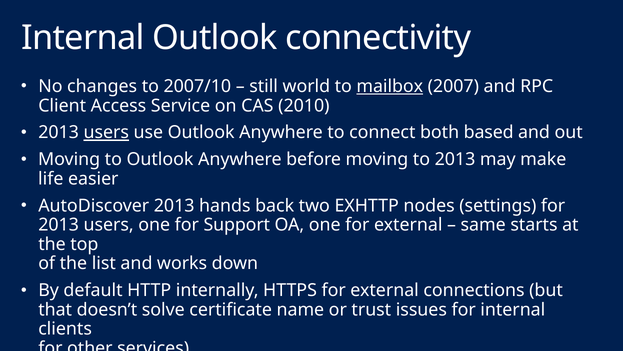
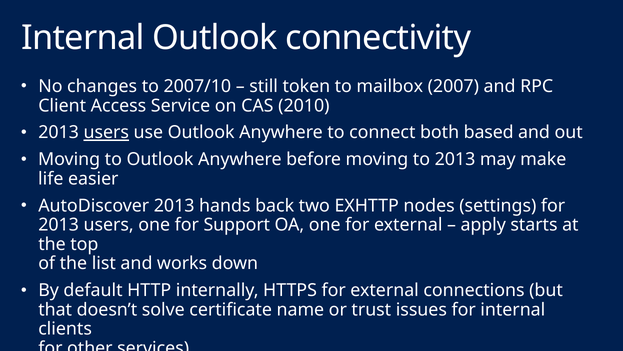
world: world -> token (306, 86)
mailbox underline: present -> none (390, 86)
same: same -> apply (483, 225)
